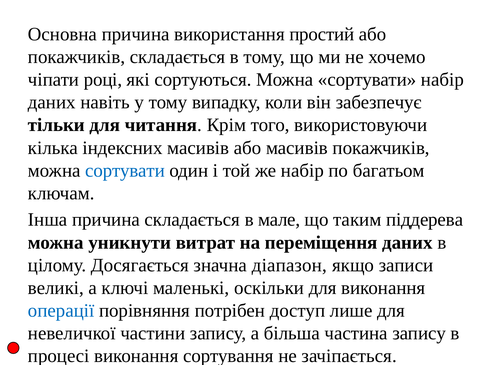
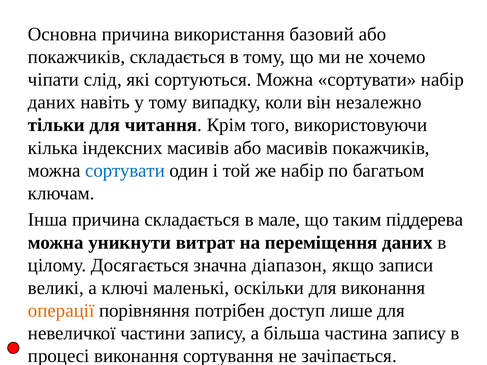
простий: простий -> базовий (322, 34)
році: році -> слід (103, 80)
забезпечує: забезпечує -> незалежно (379, 102)
операції colour: blue -> orange (61, 311)
